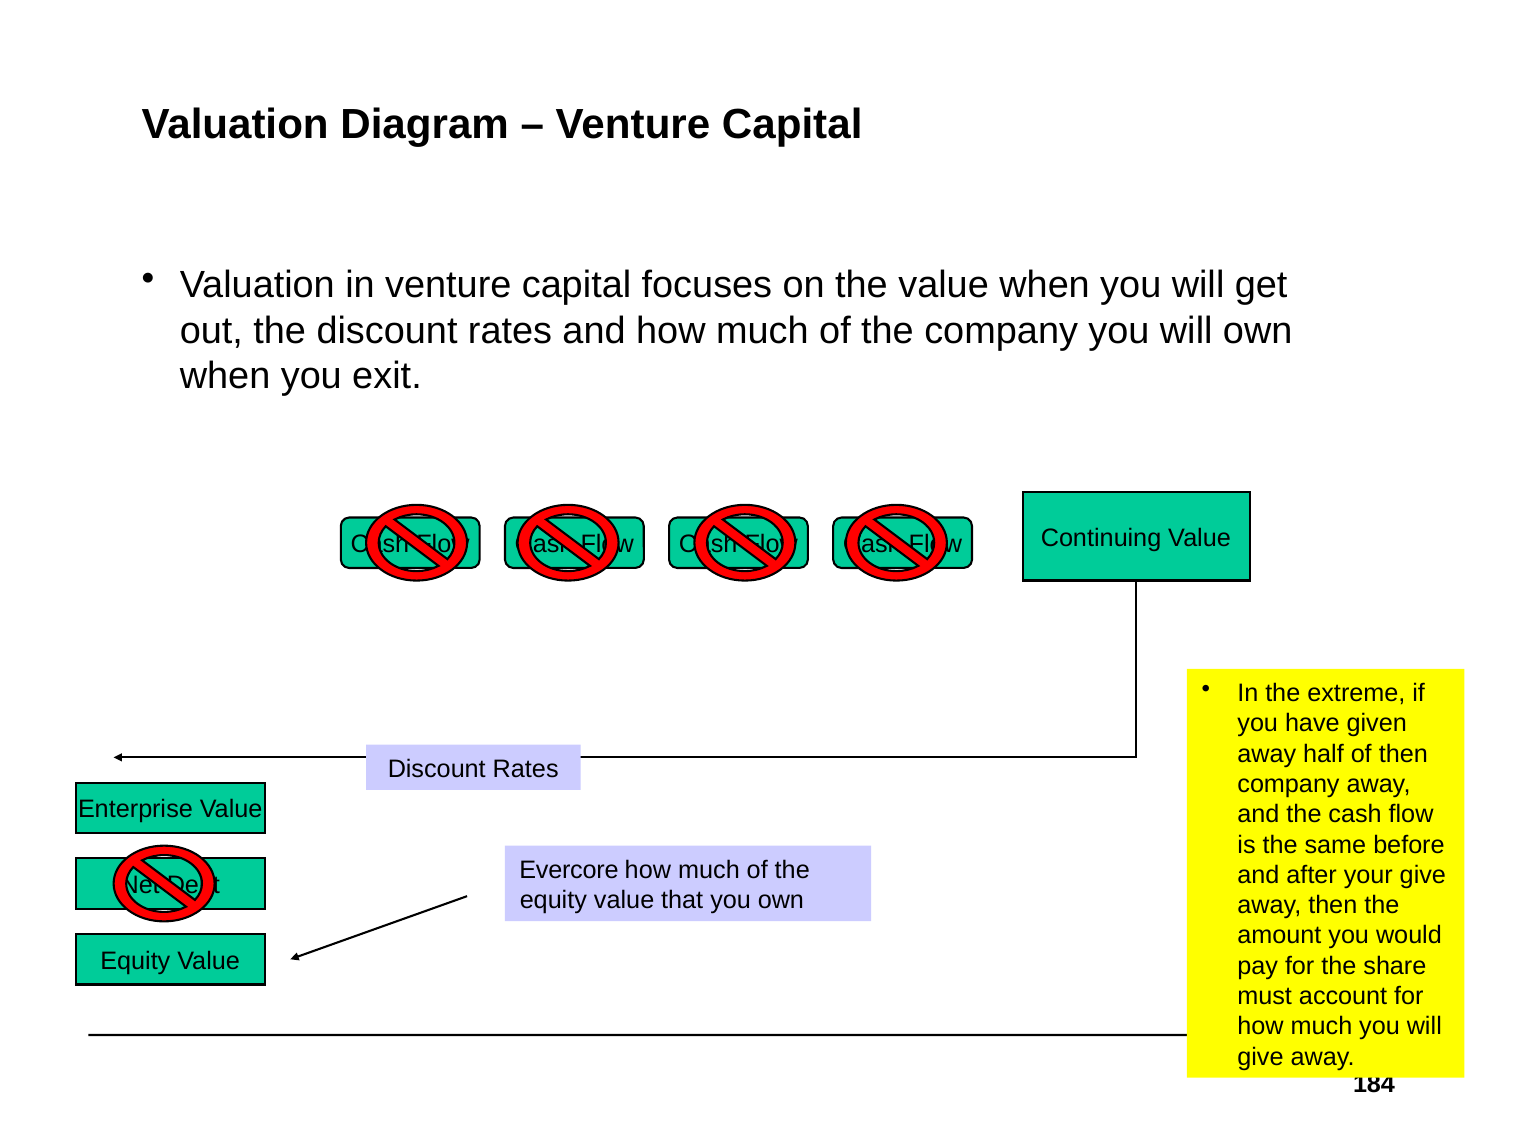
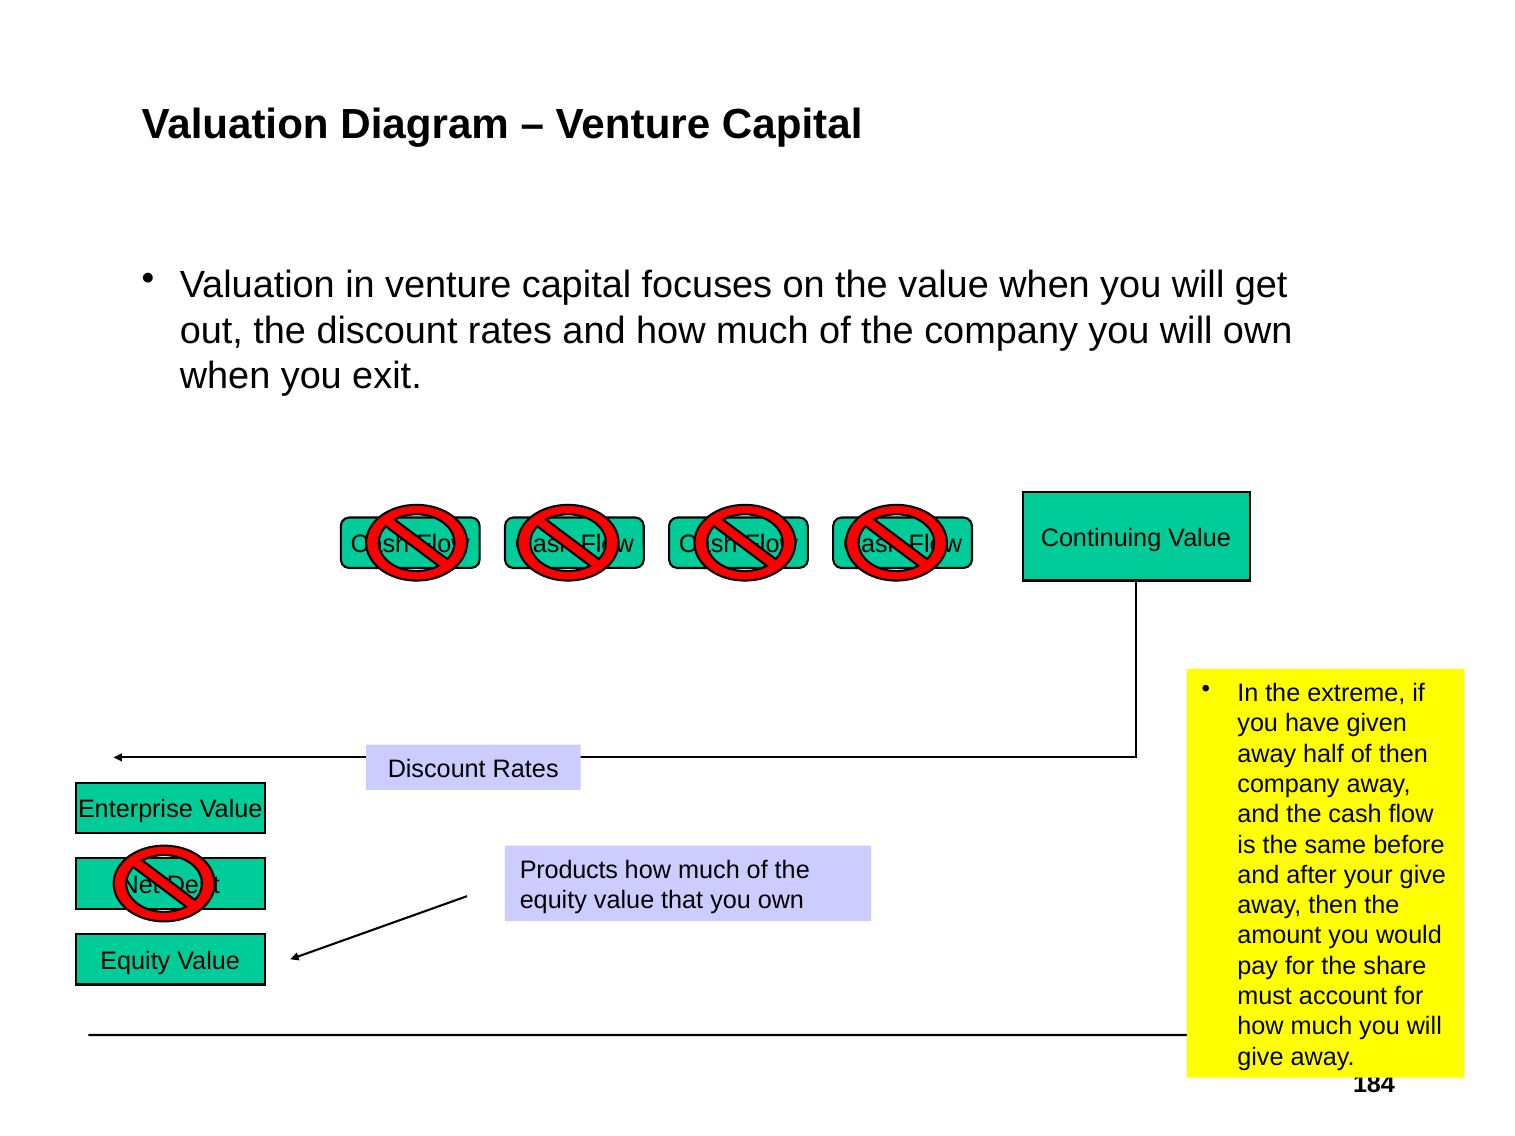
Evercore: Evercore -> Products (569, 870)
